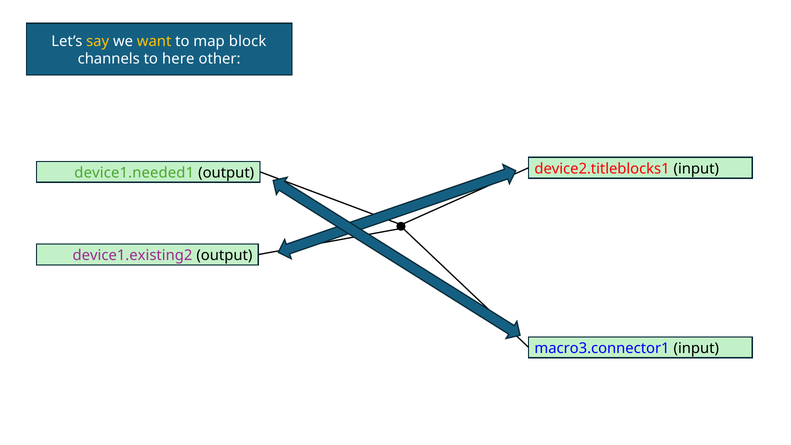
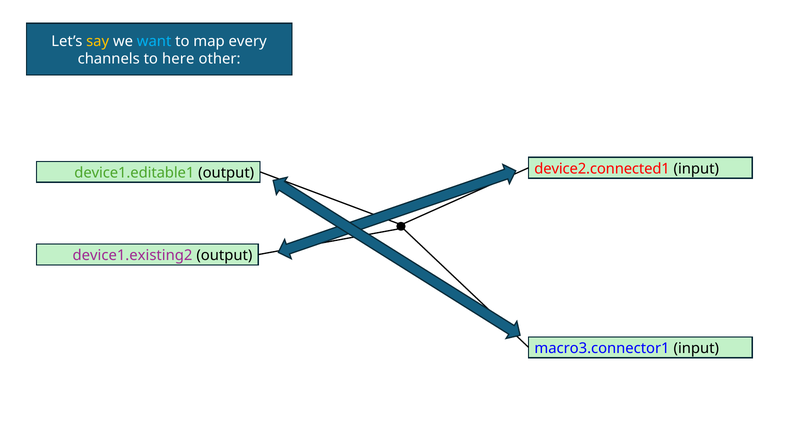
want colour: yellow -> light blue (154, 41)
block: block -> every (248, 41)
device2.titleblocks1: device2.titleblocks1 -> device2.connected1 (602, 169)
device1.needed1: device1.needed1 -> device1.editable1 (134, 173)
